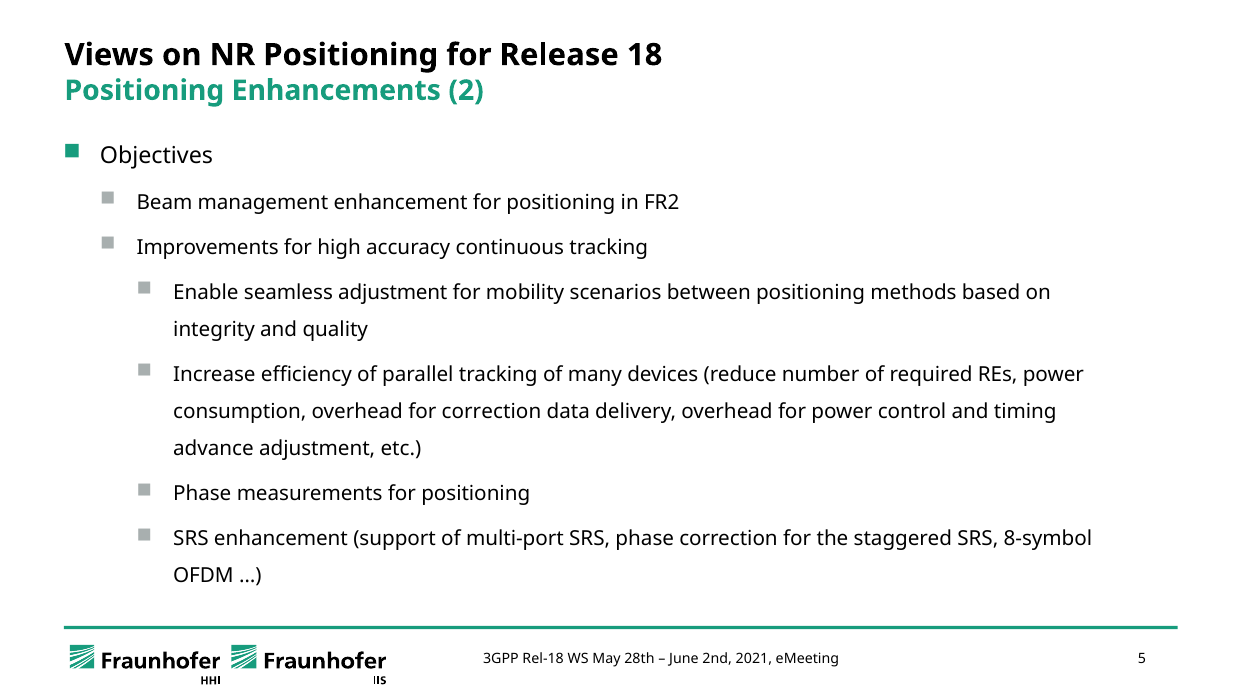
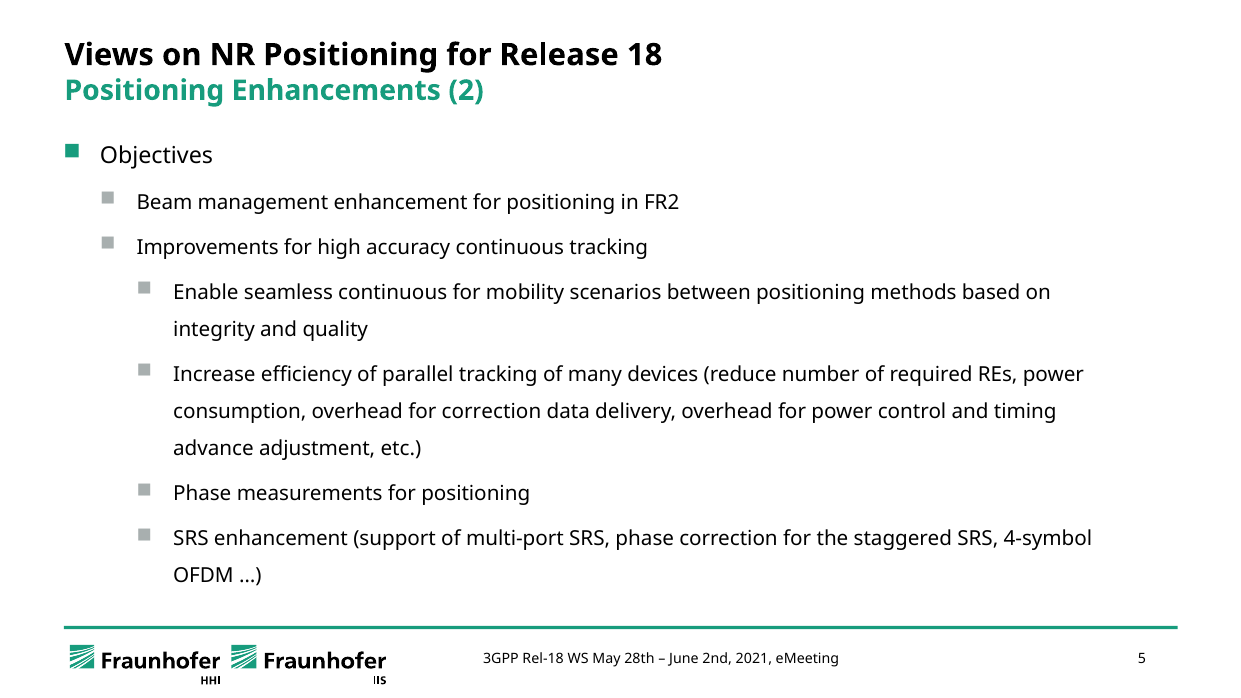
seamless adjustment: adjustment -> continuous (393, 292)
8-symbol: 8-symbol -> 4-symbol (1048, 539)
